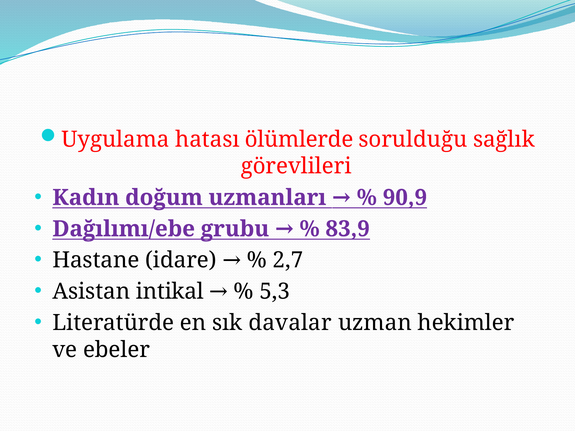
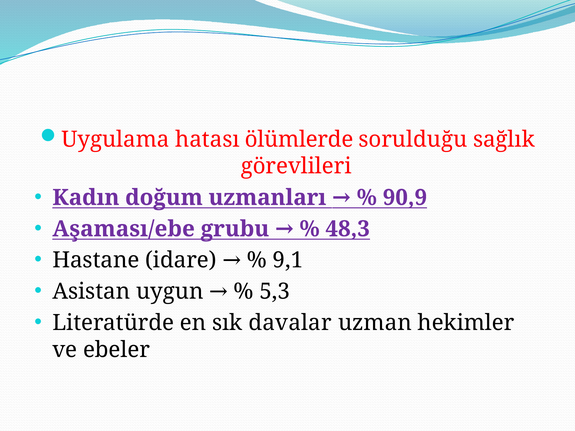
Dağılımı/ebe: Dağılımı/ebe -> Aşaması/ebe (124, 229)
83,9: 83,9 -> 48,3 (348, 229)
2,7: 2,7 -> 9,1 (288, 260)
intikal: intikal -> uygun (170, 292)
